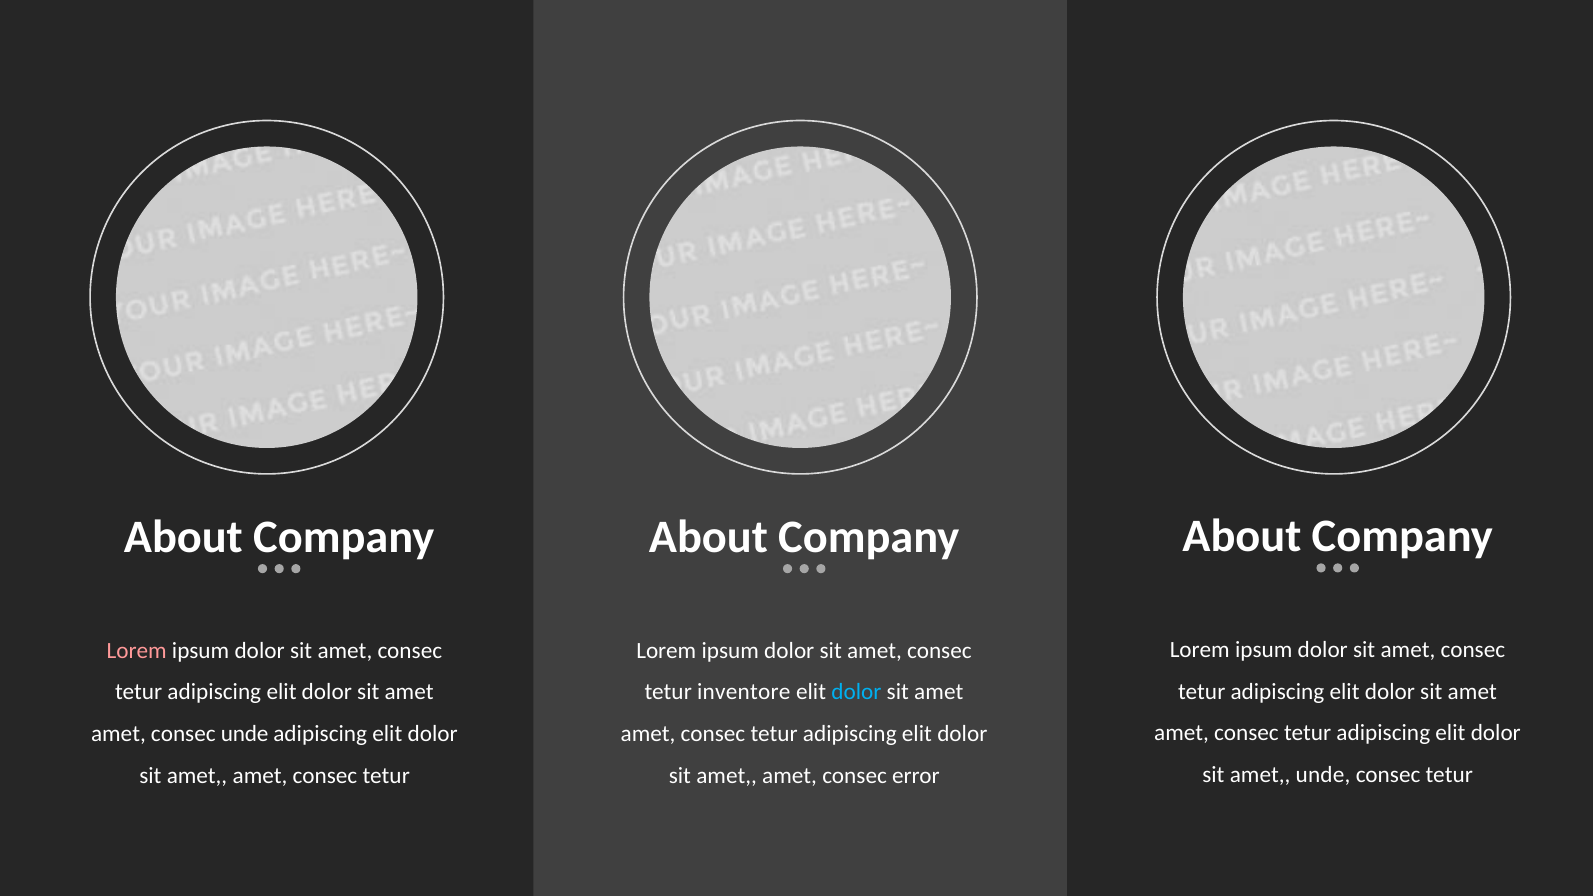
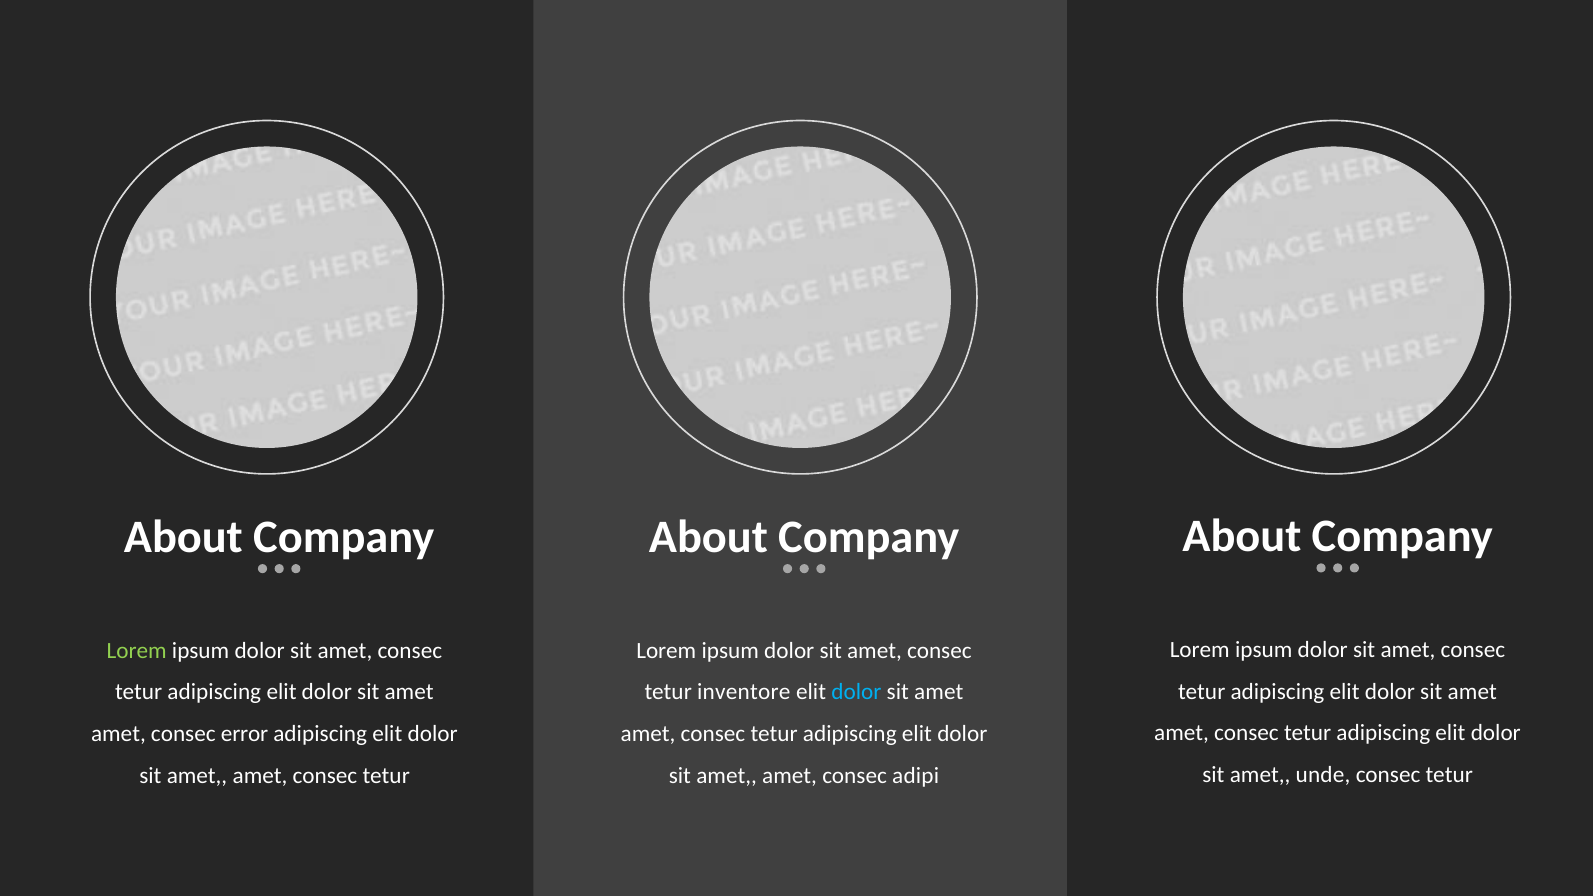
Lorem colour: pink -> light green (137, 650)
consec unde: unde -> error (245, 734)
error: error -> adipi (916, 776)
